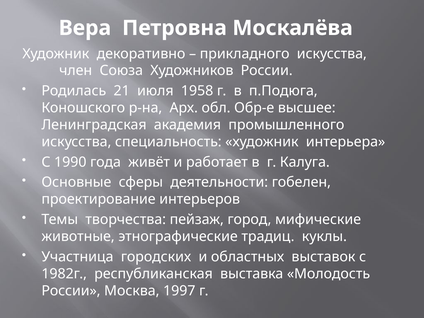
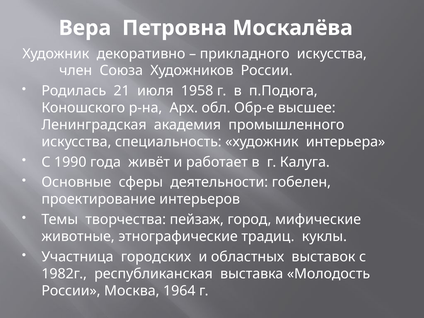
1997: 1997 -> 1964 (179, 291)
